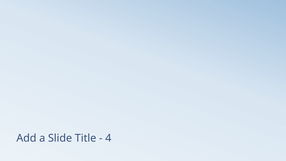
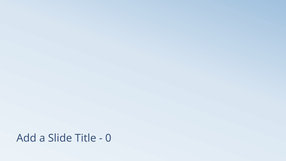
4: 4 -> 0 (108, 138)
